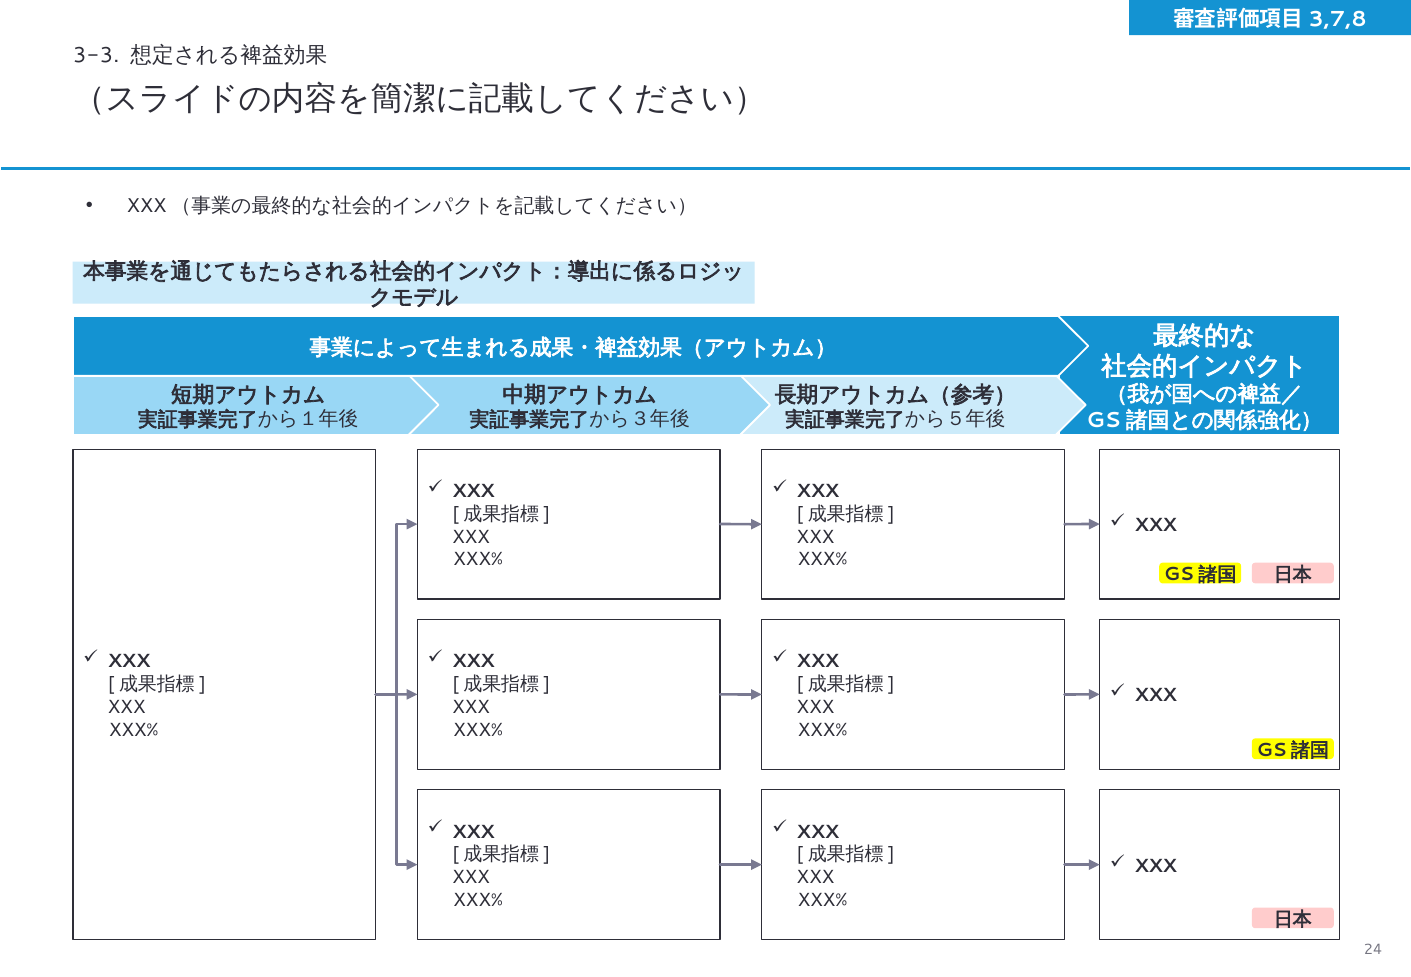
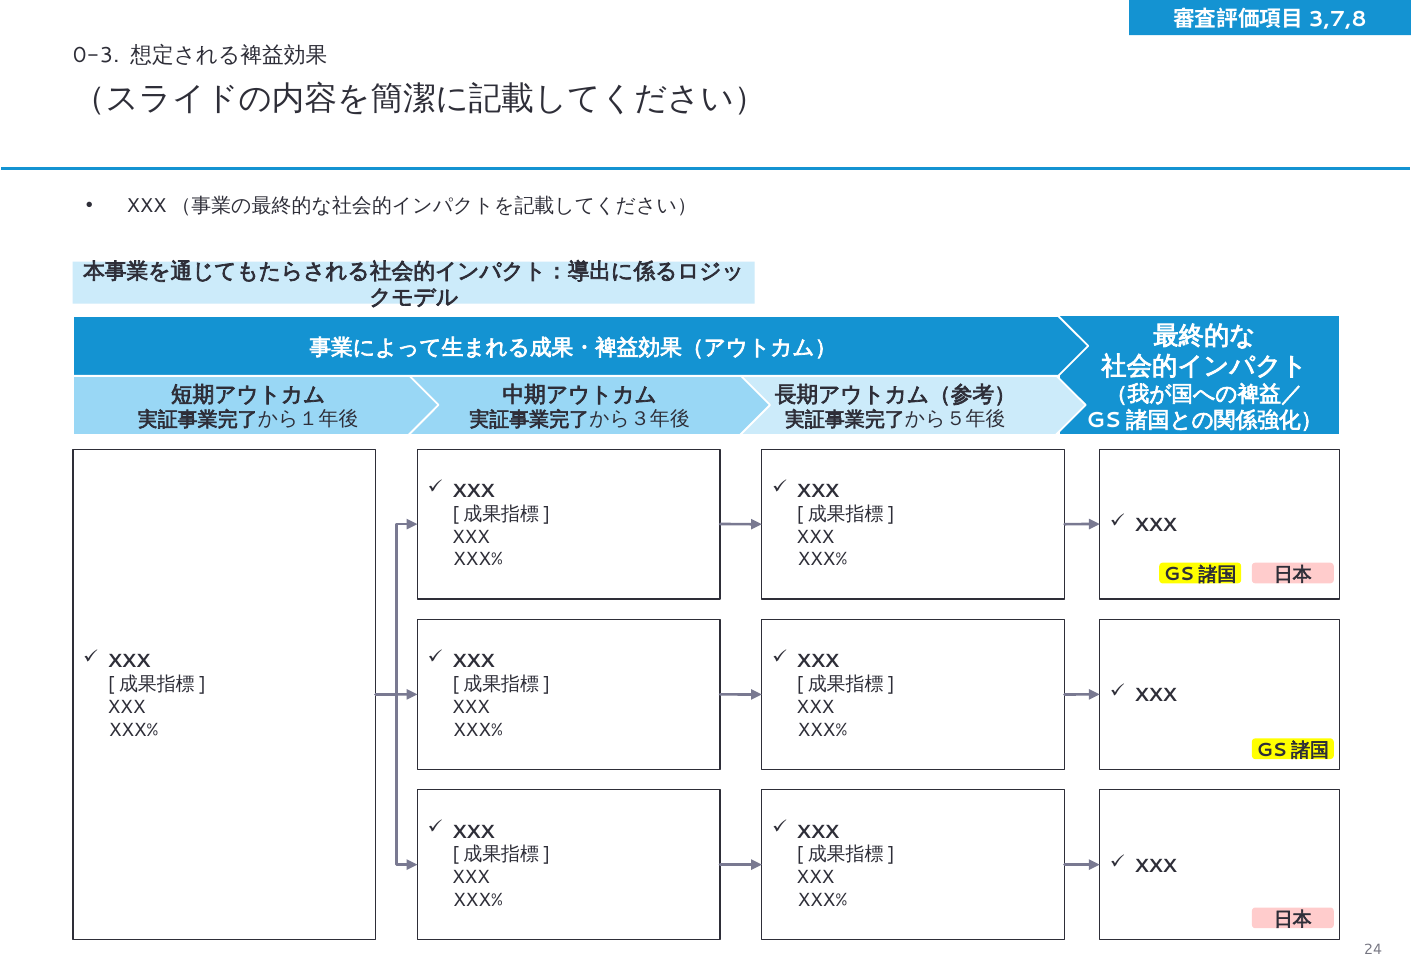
3-3: 3-3 -> 0-3 (96, 56)
